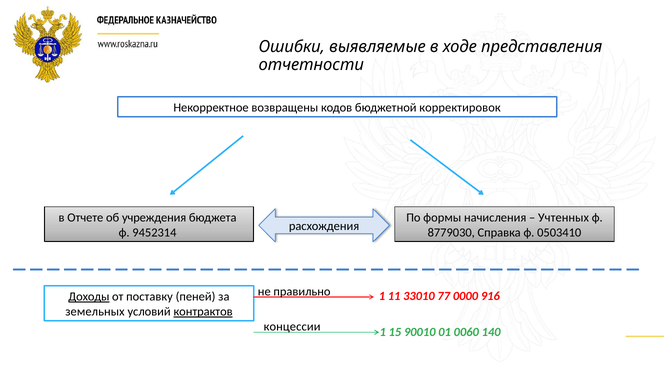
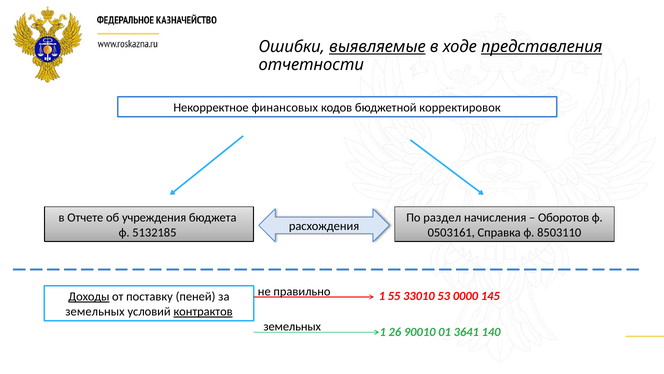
выявляемые underline: none -> present (377, 47)
представления underline: none -> present (542, 47)
возвращены: возвращены -> финансовых (285, 107)
формы: формы -> раздел (442, 217)
Учтенных: Учтенных -> Оборотов (564, 217)
9452314: 9452314 -> 5132185 (154, 232)
8779030: 8779030 -> 0503161 (451, 232)
0503410: 0503410 -> 8503110 (559, 232)
11: 11 -> 55 (394, 296)
77: 77 -> 53 (444, 296)
916: 916 -> 145 (490, 296)
концессии: концессии -> земельных (292, 326)
15: 15 -> 26 (395, 332)
0060: 0060 -> 3641 (466, 332)
